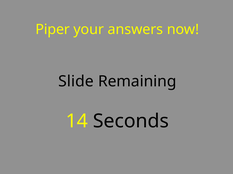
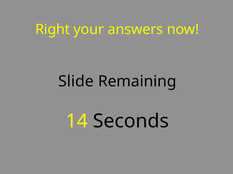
Piper: Piper -> Right (53, 30)
